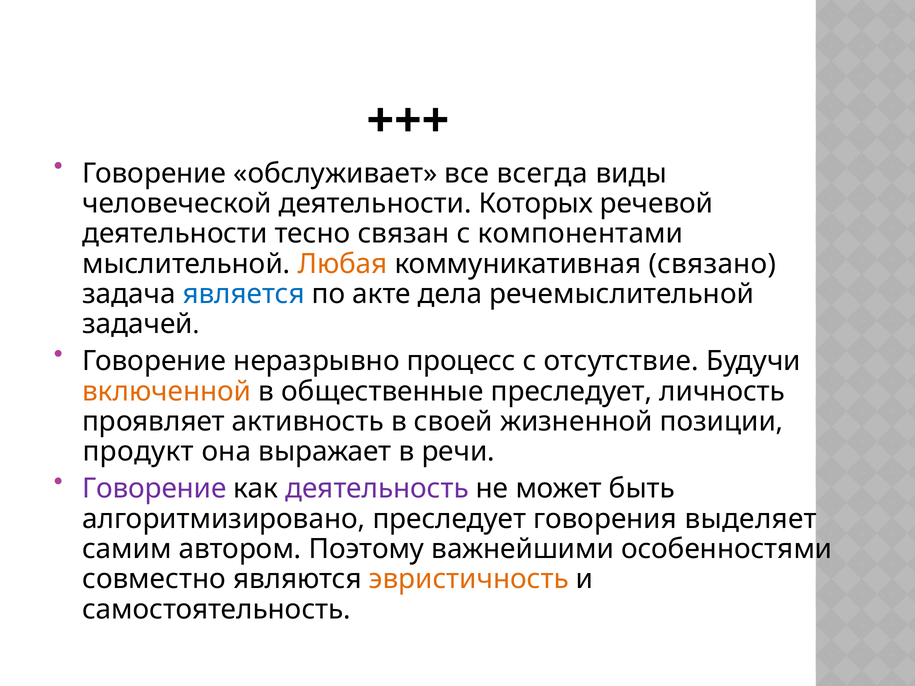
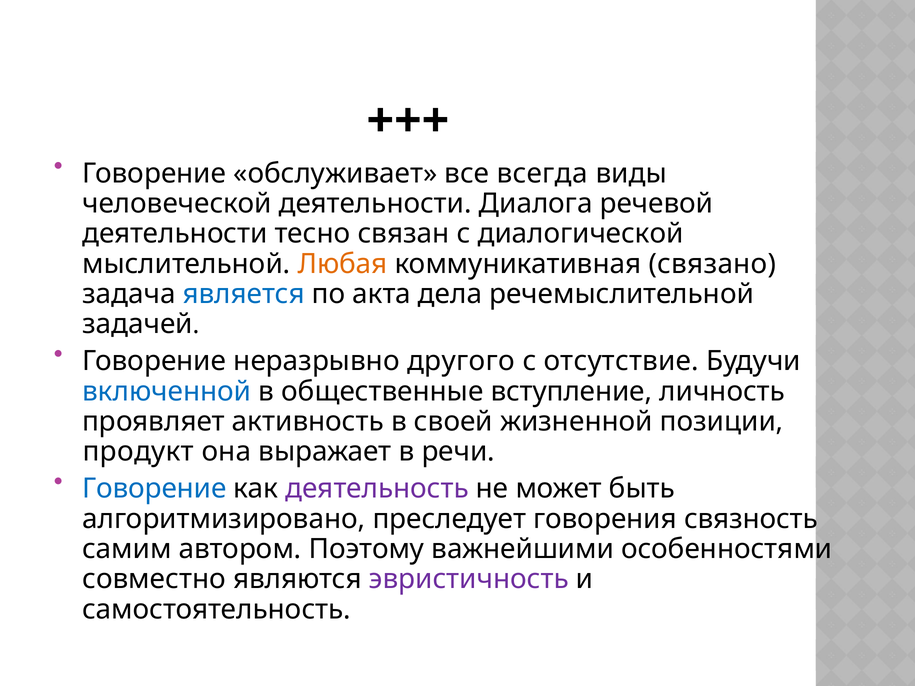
Которых: Которых -> Диалога (536, 204)
компонентами: компонентами -> диалогической (581, 234)
акте: акте -> акта (382, 294)
процесс: процесс -> другого (461, 361)
включенной colour: orange -> blue (167, 392)
общественные преследует: преследует -> вступление (571, 392)
Говорение colour: purple -> blue (154, 489)
выделяет: выделяет -> связность (751, 519)
эвристичность colour: orange -> purple (469, 579)
